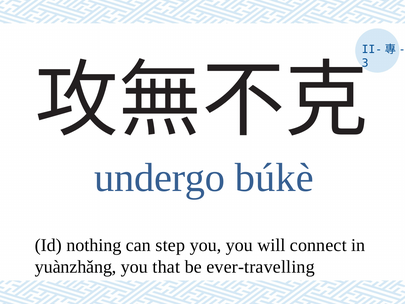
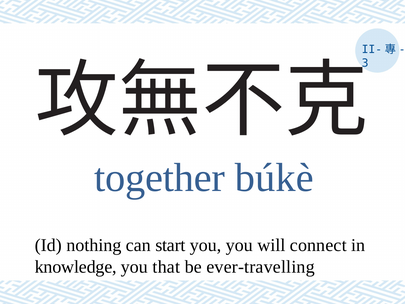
undergo: undergo -> together (160, 178)
step: step -> start (170, 245)
yuànzhǎng: yuànzhǎng -> knowledge (76, 267)
